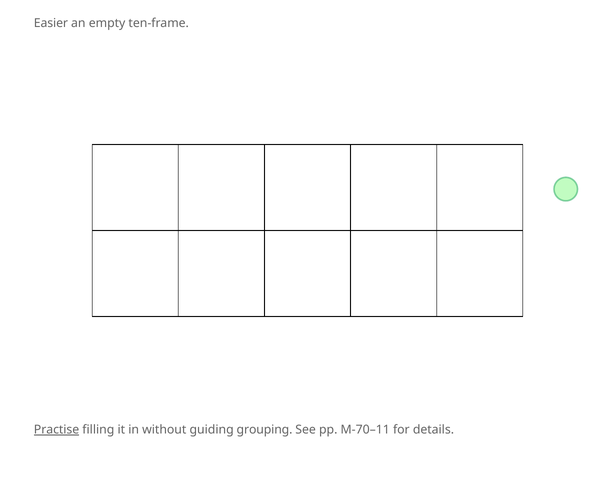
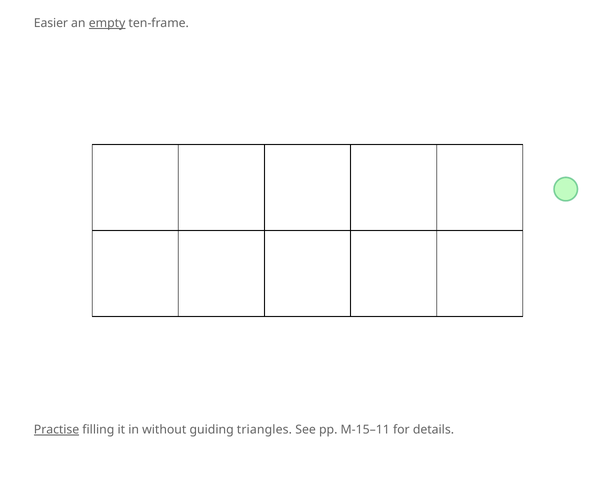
empty underline: none -> present (107, 23)
grouping: grouping -> triangles (264, 430)
M-70–11: M-70–11 -> M-15–11 (365, 430)
